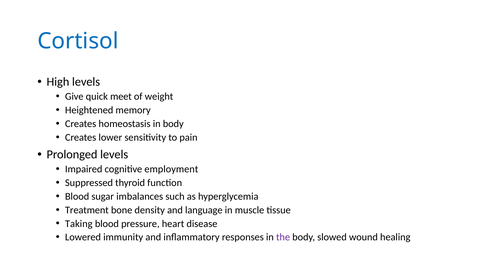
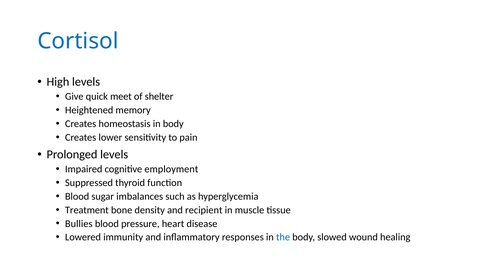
weight: weight -> shelter (159, 97)
language: language -> recipient (204, 210)
Taking: Taking -> Bullies (79, 224)
the colour: purple -> blue (283, 237)
